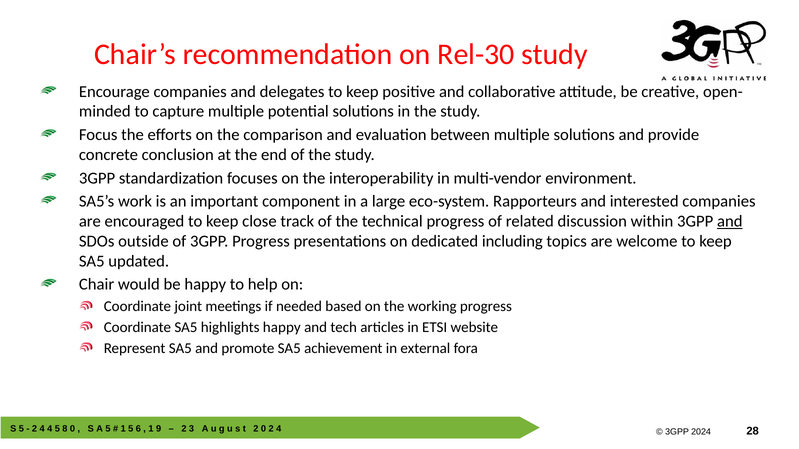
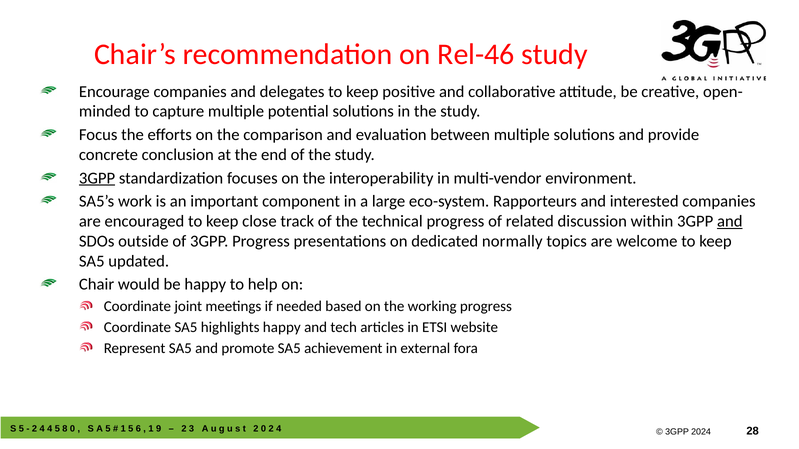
Rel-30: Rel-30 -> Rel-46 (476, 55)
3GPP underline: none -> present (97, 178)
including: including -> normally (512, 241)
